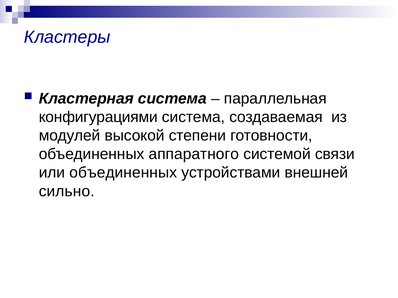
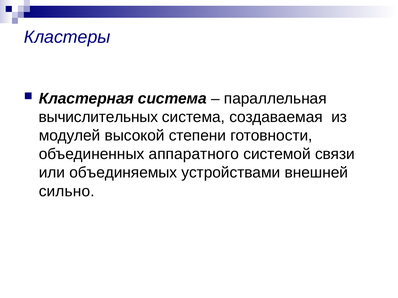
конфигурациями: конфигурациями -> вычислительных (98, 117)
или объединенных: объединенных -> объединяемых (123, 173)
